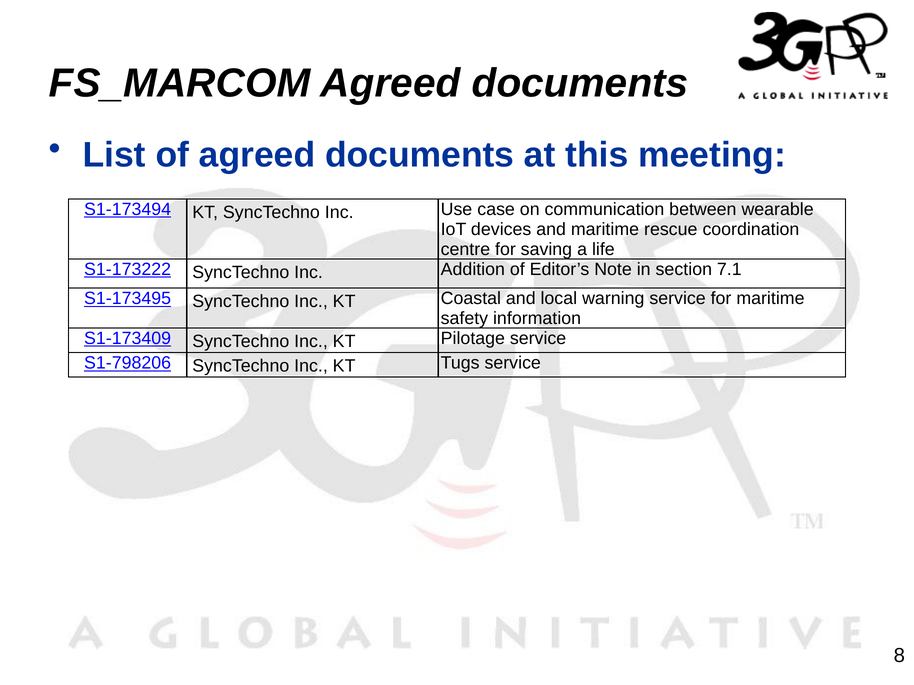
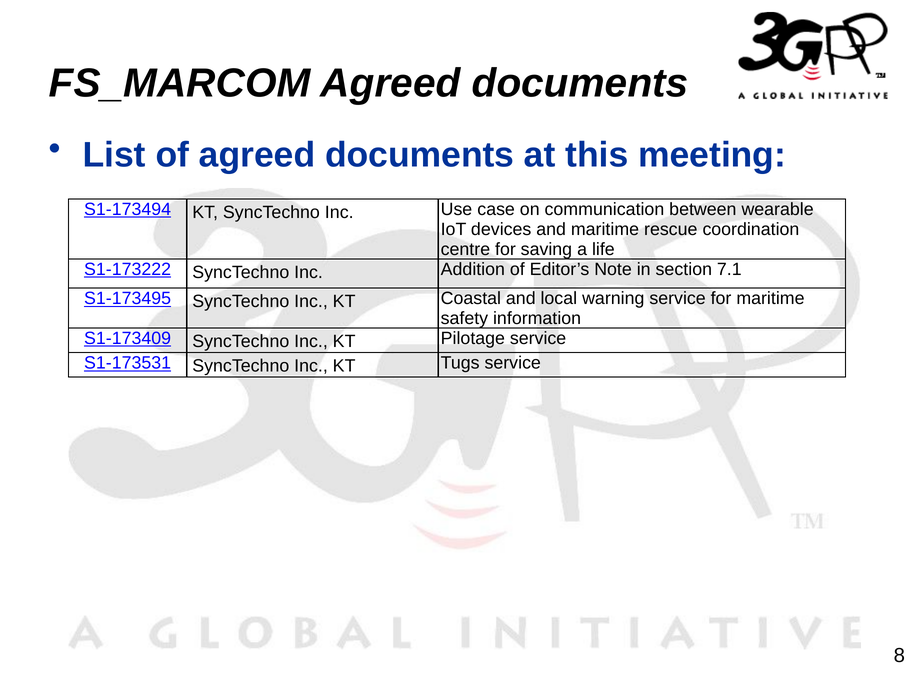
S1-798206: S1-798206 -> S1-173531 (128, 363)
